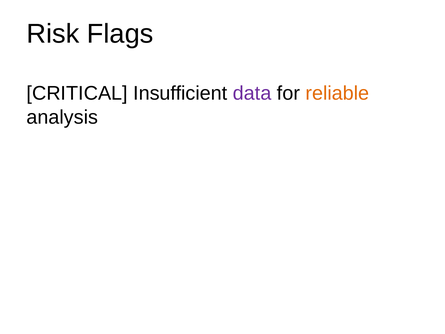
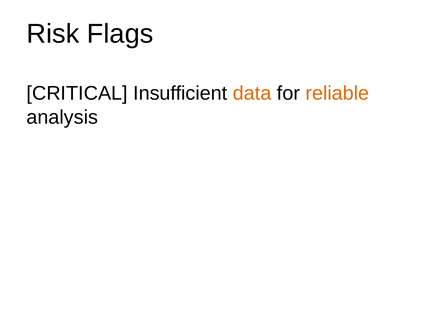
data colour: purple -> orange (252, 93)
